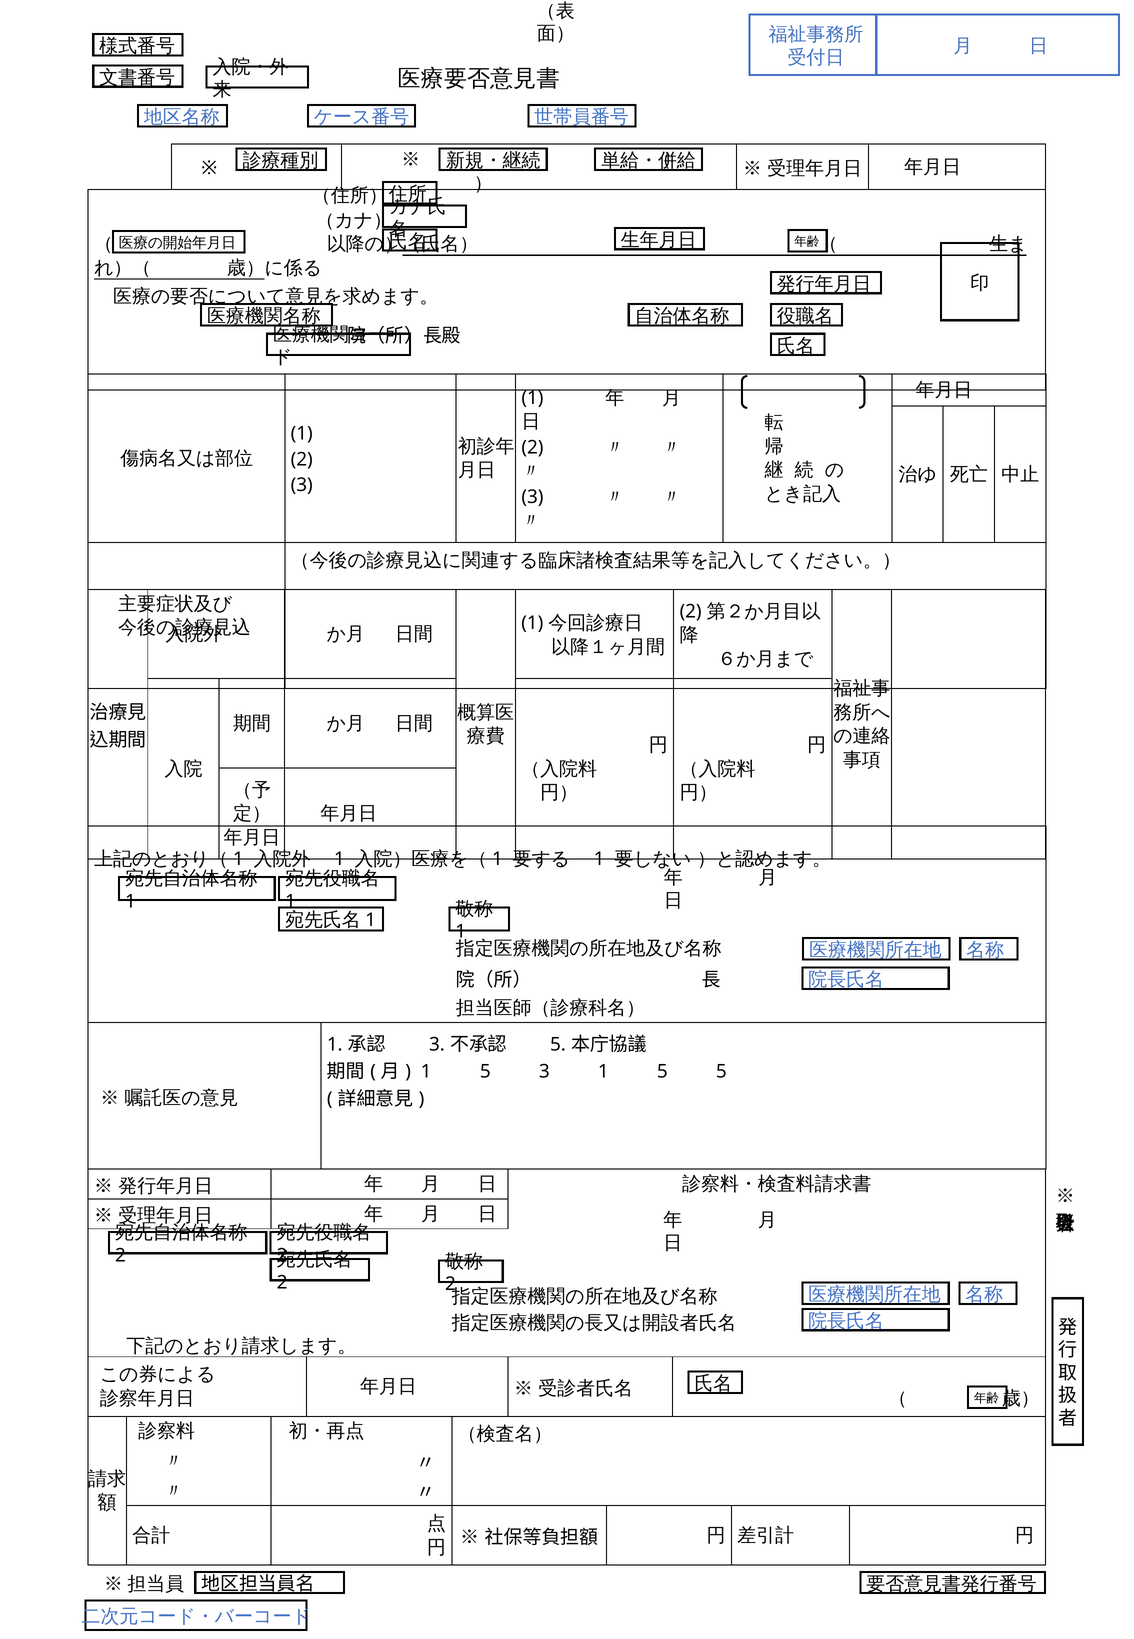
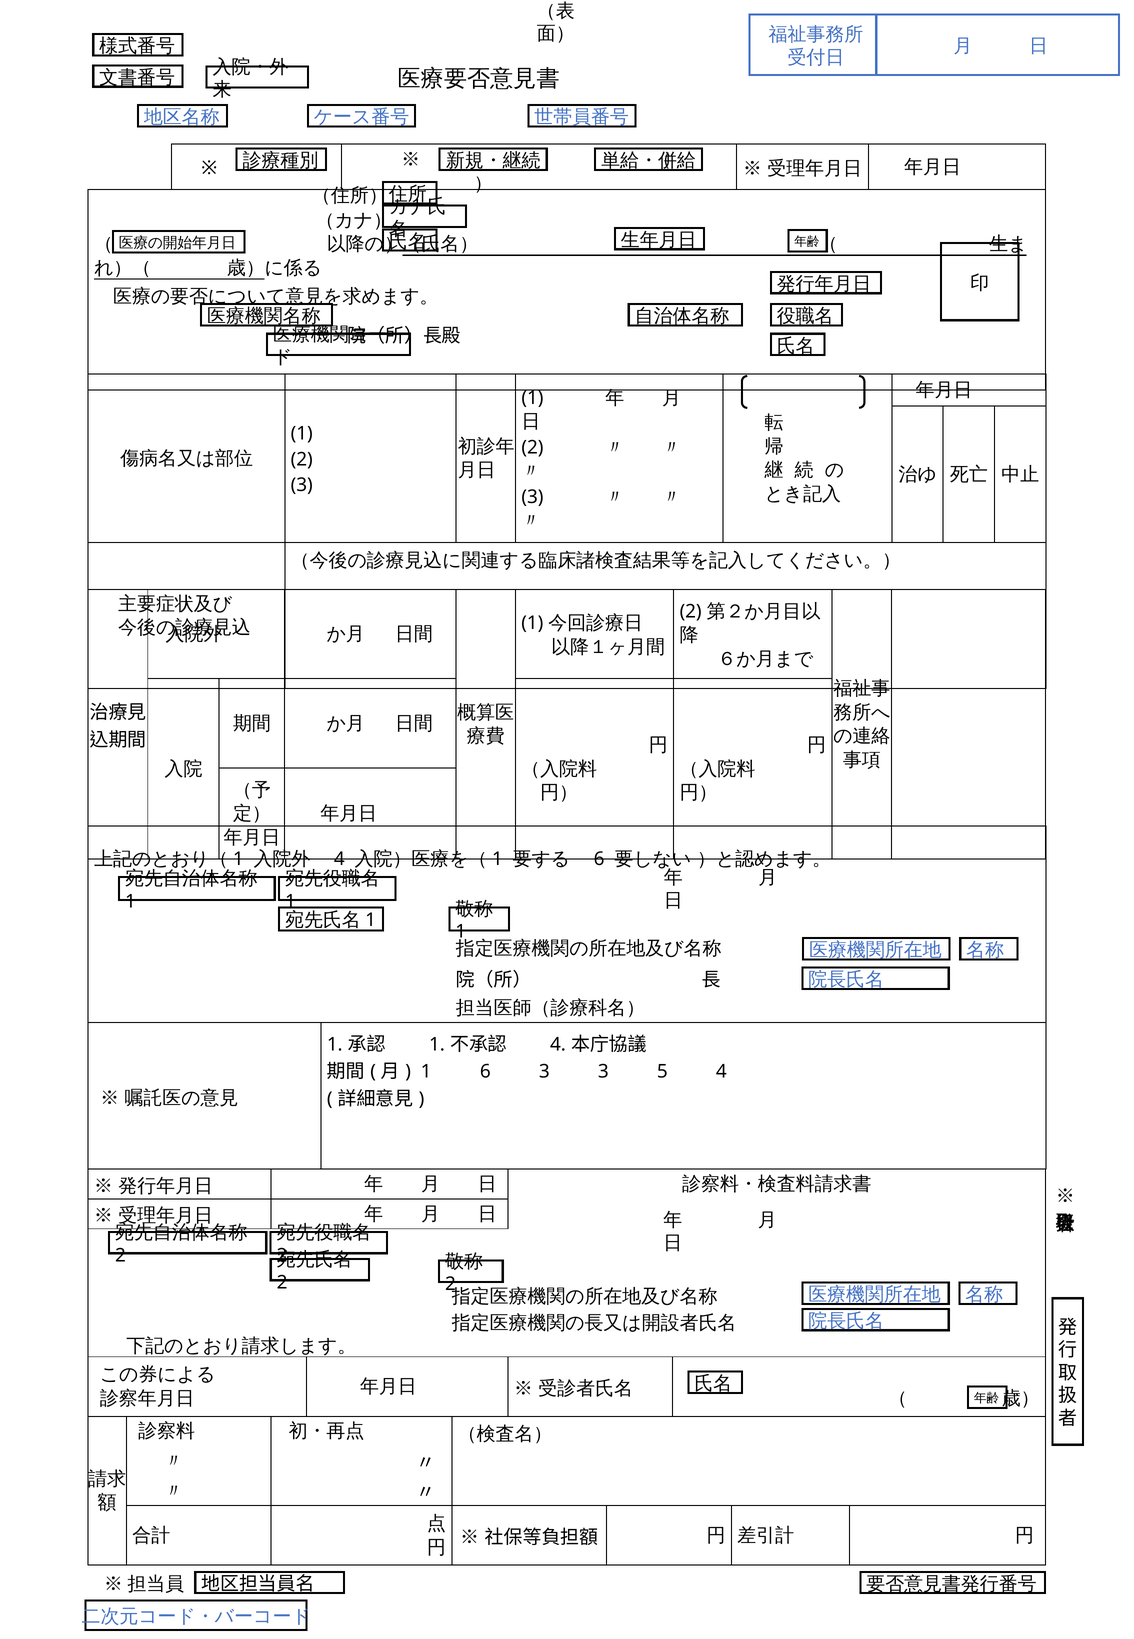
1: 1 -> 4 (339, 858)
1: 1 -> 6 (599, 858)
3: 3 -> 1 (437, 1044)
5: 5 -> 4 (558, 1044)
5: 5 -> 6 (485, 1071)
3 1: 1 -> 3 (603, 1071)
5 5: 5 -> 4 (721, 1071)
